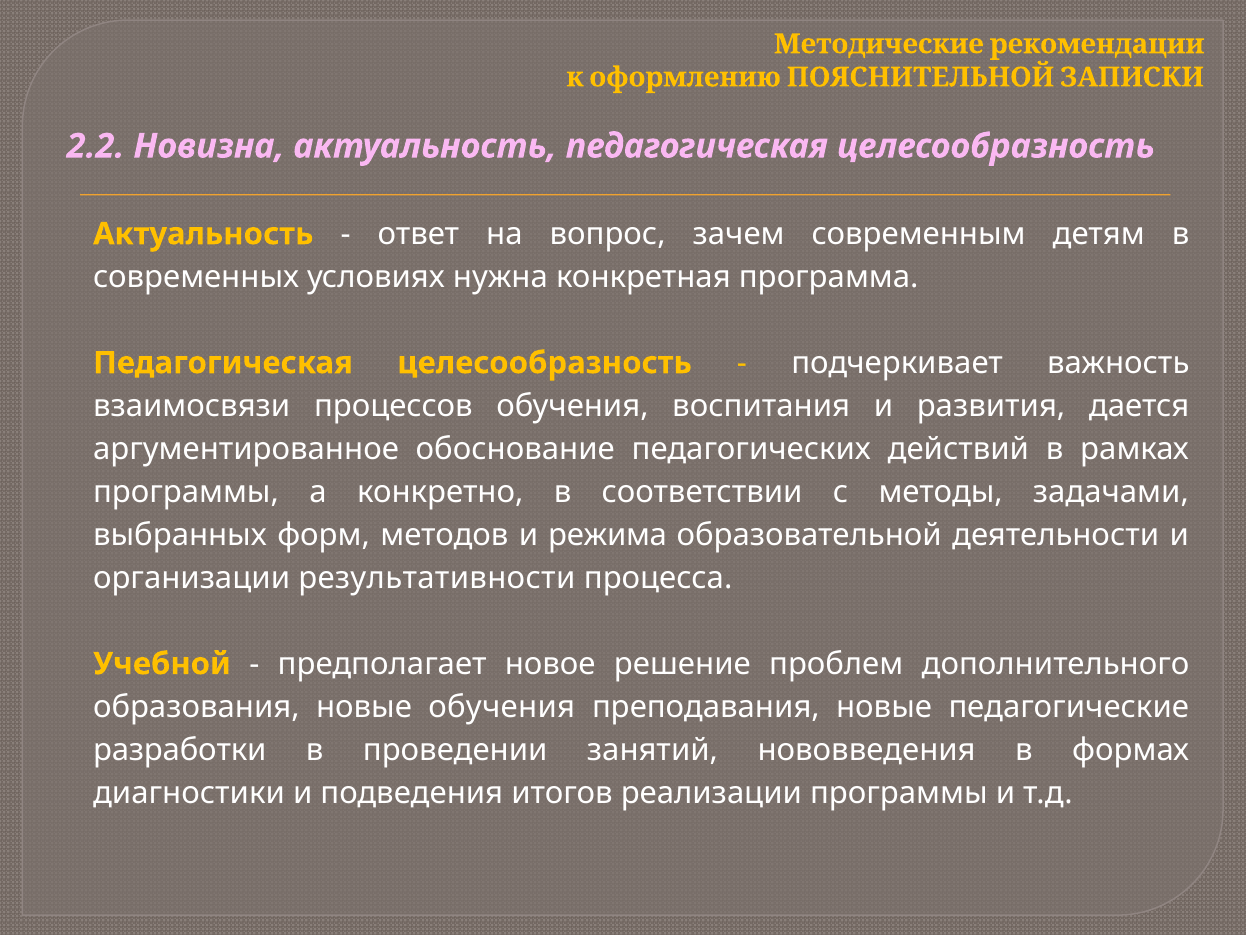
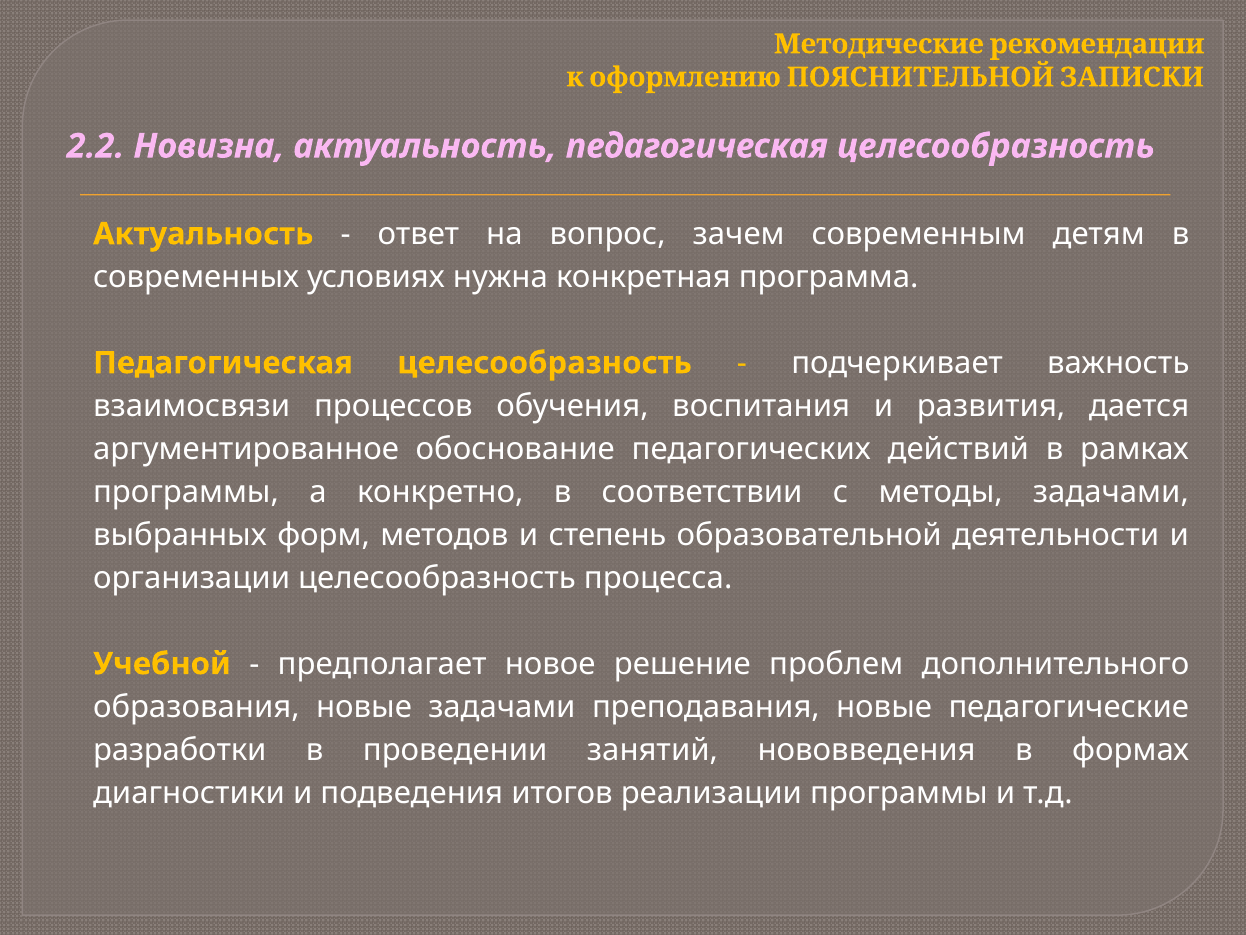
режима: режима -> степень (608, 535)
организации результативности: результативности -> целесообразность (437, 578)
новые обучения: обучения -> задачами (502, 707)
